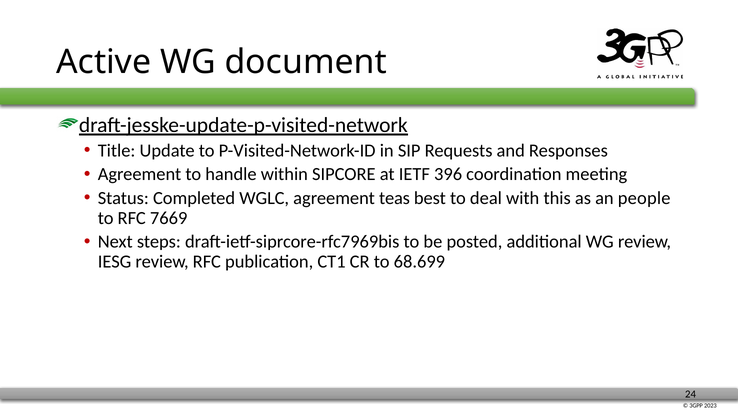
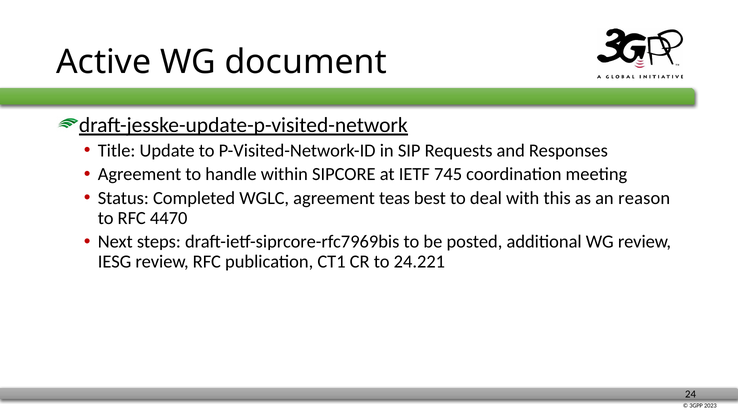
396: 396 -> 745 (448, 174)
people: people -> reason (644, 198)
7669: 7669 -> 4470 (169, 218)
68.699: 68.699 -> 24.221 (419, 262)
